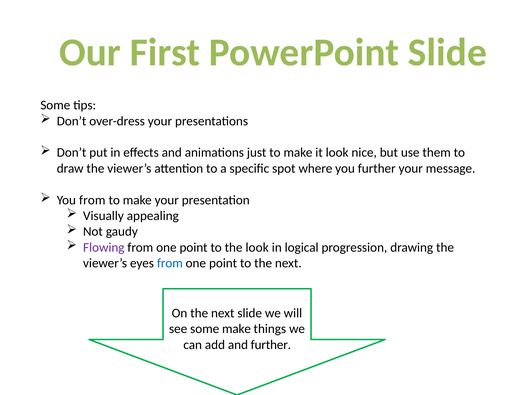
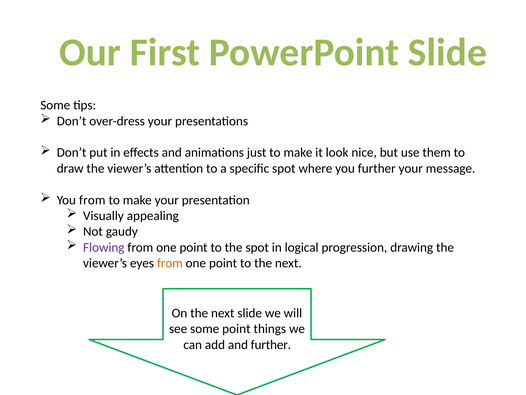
the look: look -> spot (257, 247)
from colour: blue -> orange (170, 263)
some make: make -> point (236, 328)
